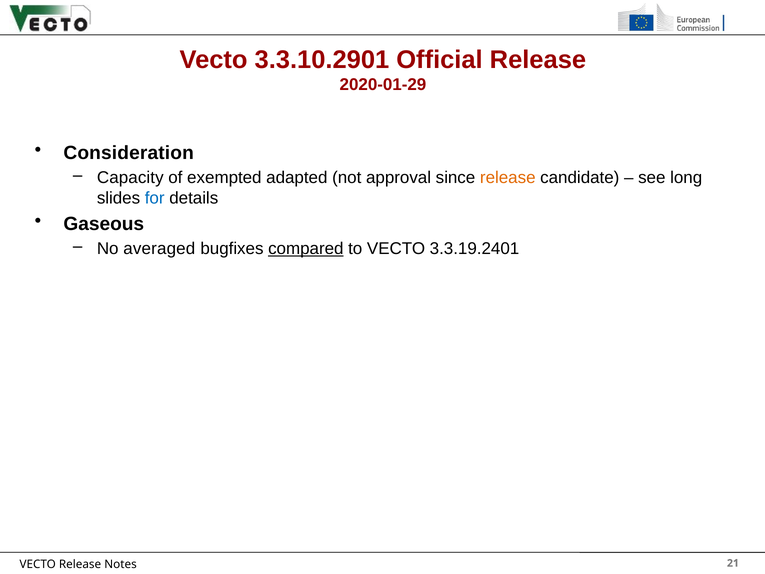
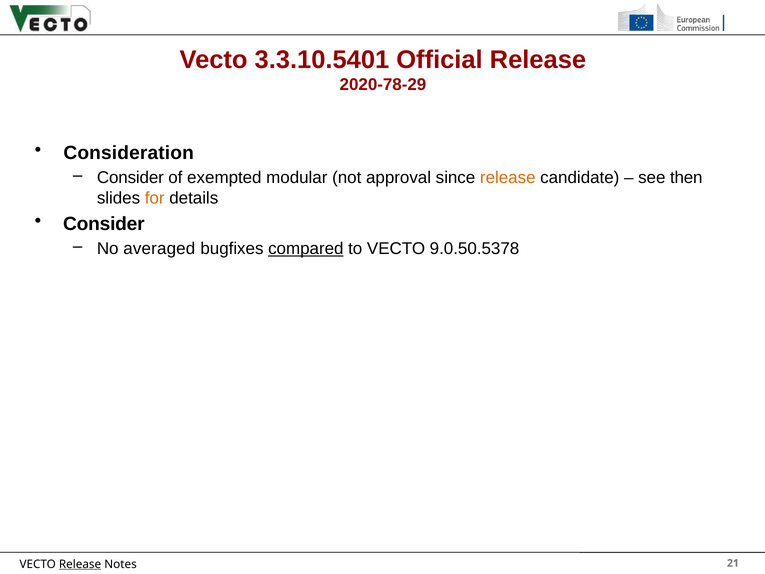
3.3.10.2901: 3.3.10.2901 -> 3.3.10.5401 (322, 60)
2020-01-29: 2020-01-29 -> 2020-78-29 (383, 85)
Capacity: Capacity -> Consider (130, 178)
adapted: adapted -> modular (297, 178)
long: long -> then (686, 178)
for colour: blue -> orange (155, 198)
Gaseous: Gaseous -> Consider (104, 224)
3.3.19.2401: 3.3.19.2401 -> 9.0.50.5378 (474, 249)
Release underline: none -> present (80, 564)
